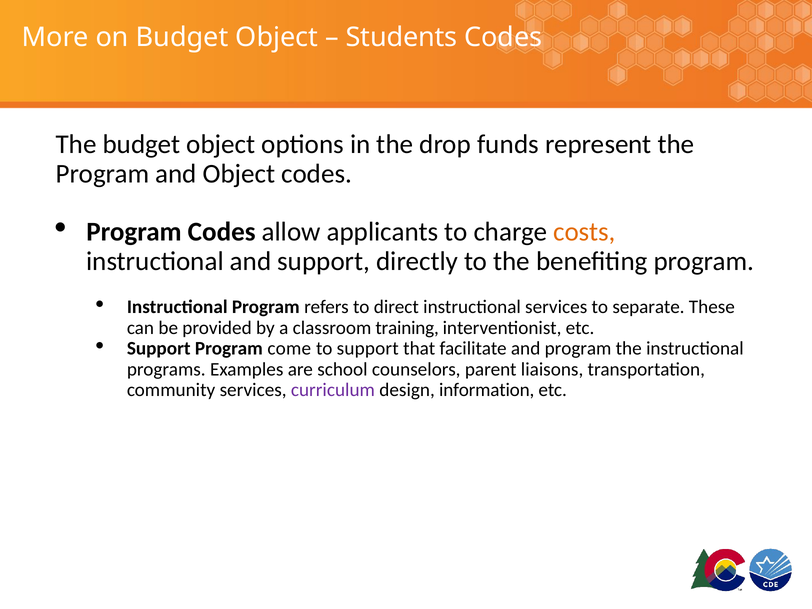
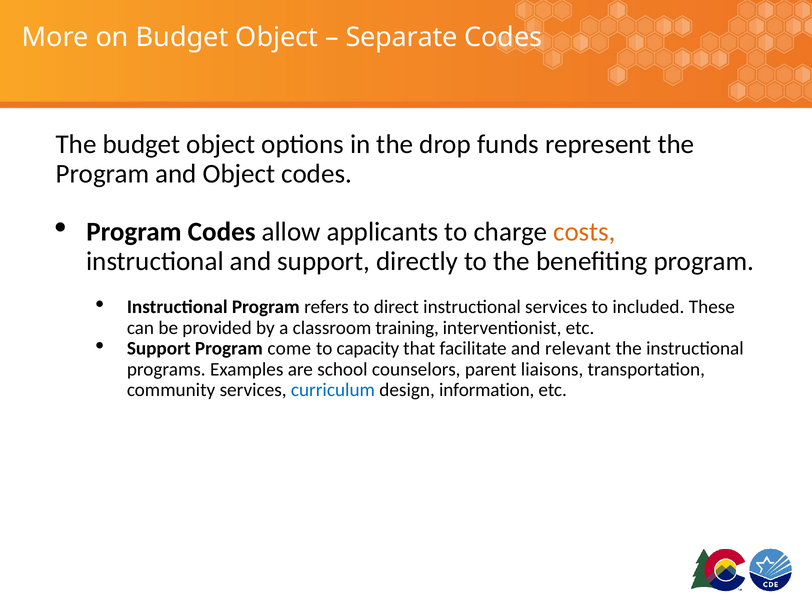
Students: Students -> Separate (402, 37)
separate: separate -> included (648, 307)
to support: support -> capacity (368, 348)
and program: program -> relevant (578, 348)
curriculum colour: purple -> blue (333, 390)
